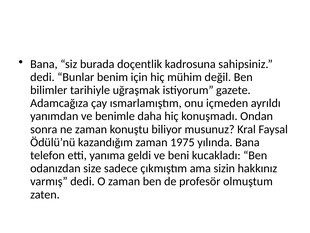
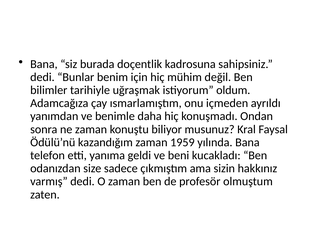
gazete: gazete -> oldum (233, 90)
1975: 1975 -> 1959 (182, 142)
